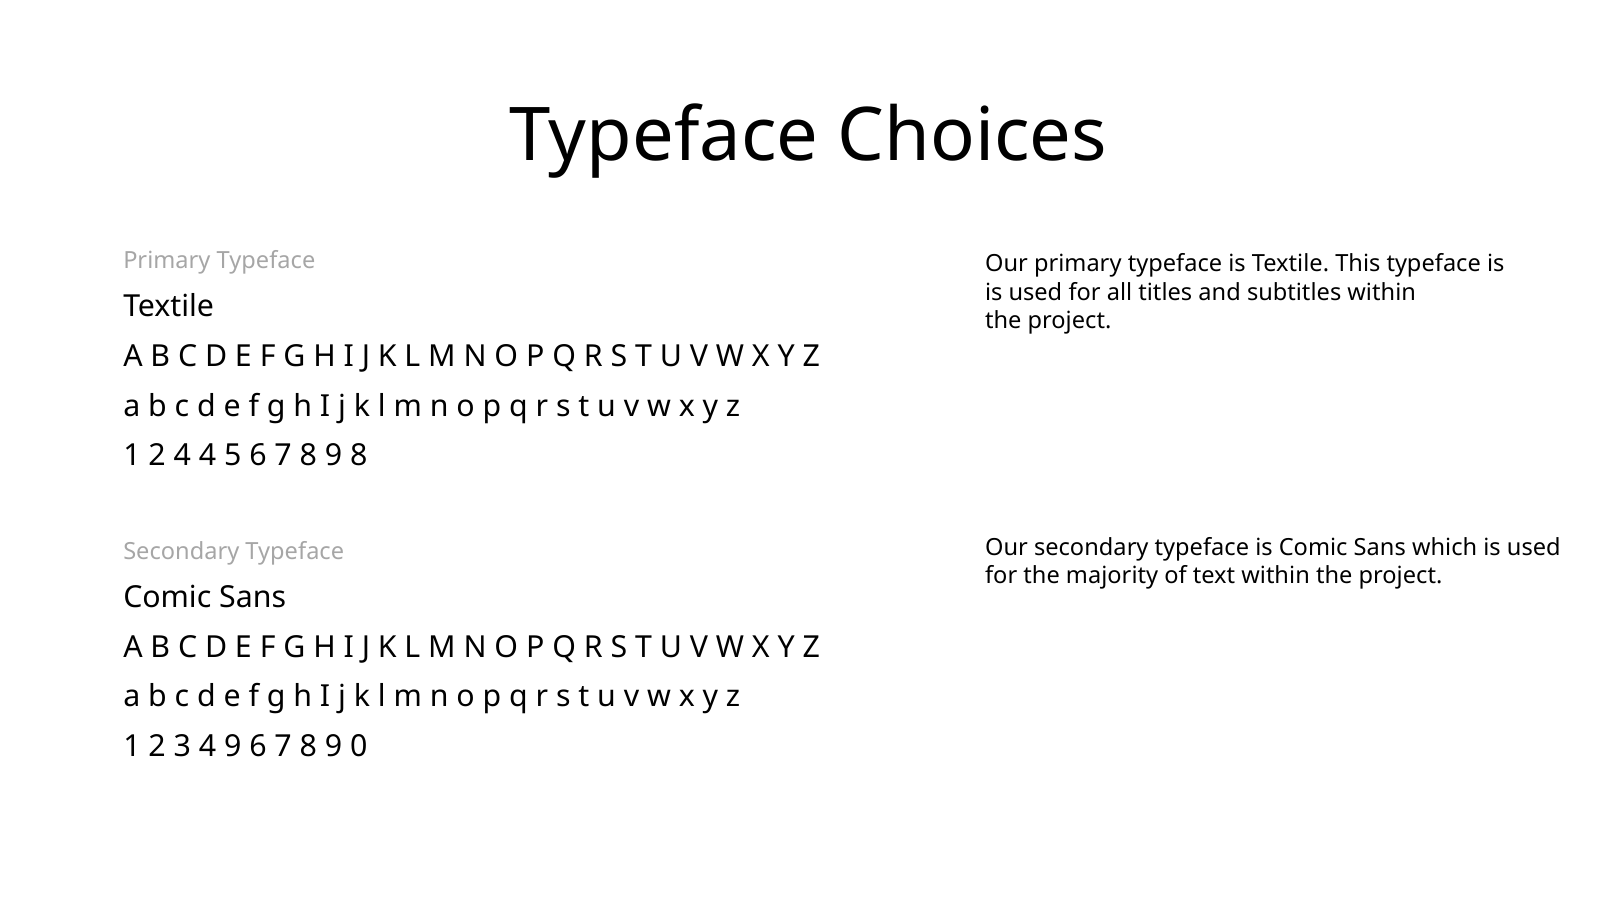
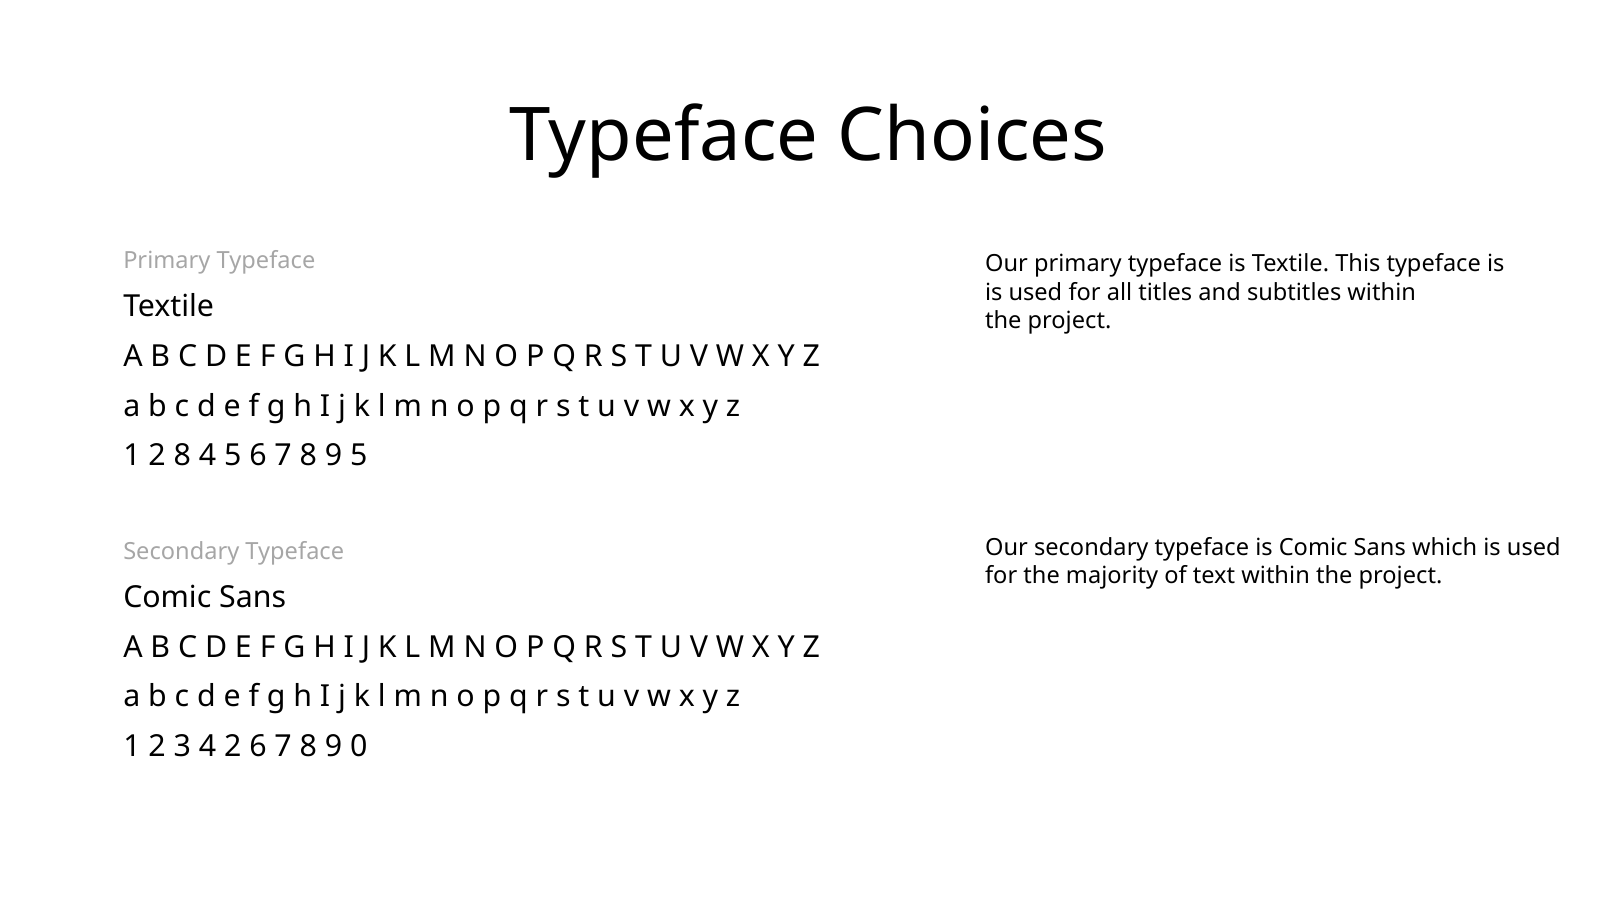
2 4: 4 -> 8 (182, 456)
9 8: 8 -> 5 (359, 456)
4 9: 9 -> 2 (233, 746)
